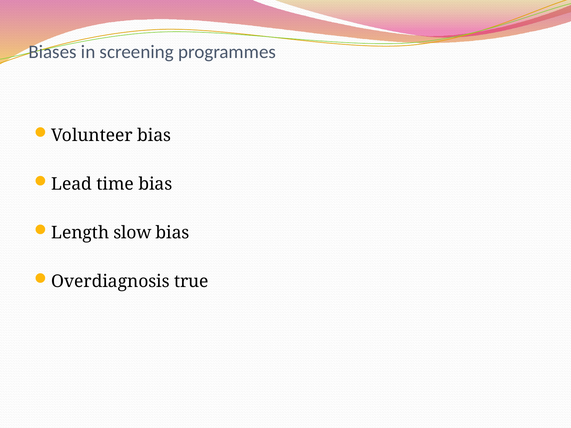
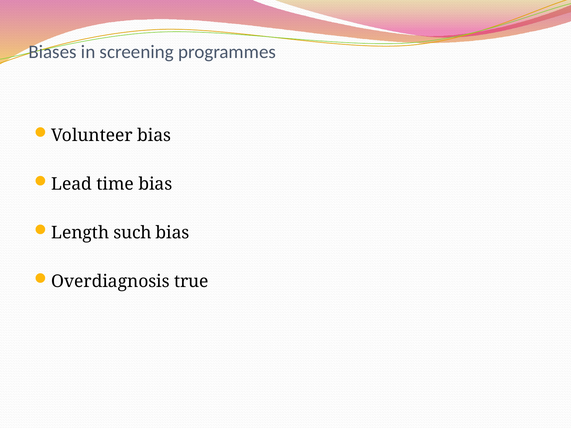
slow: slow -> such (132, 233)
